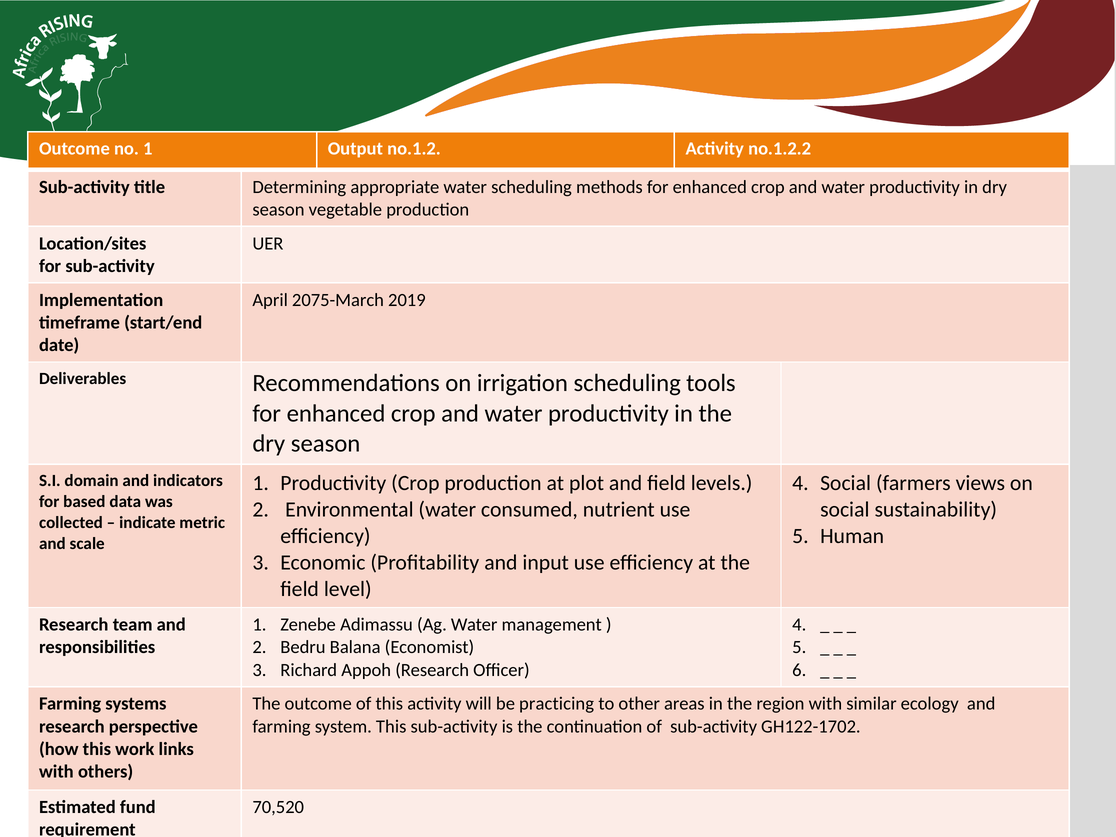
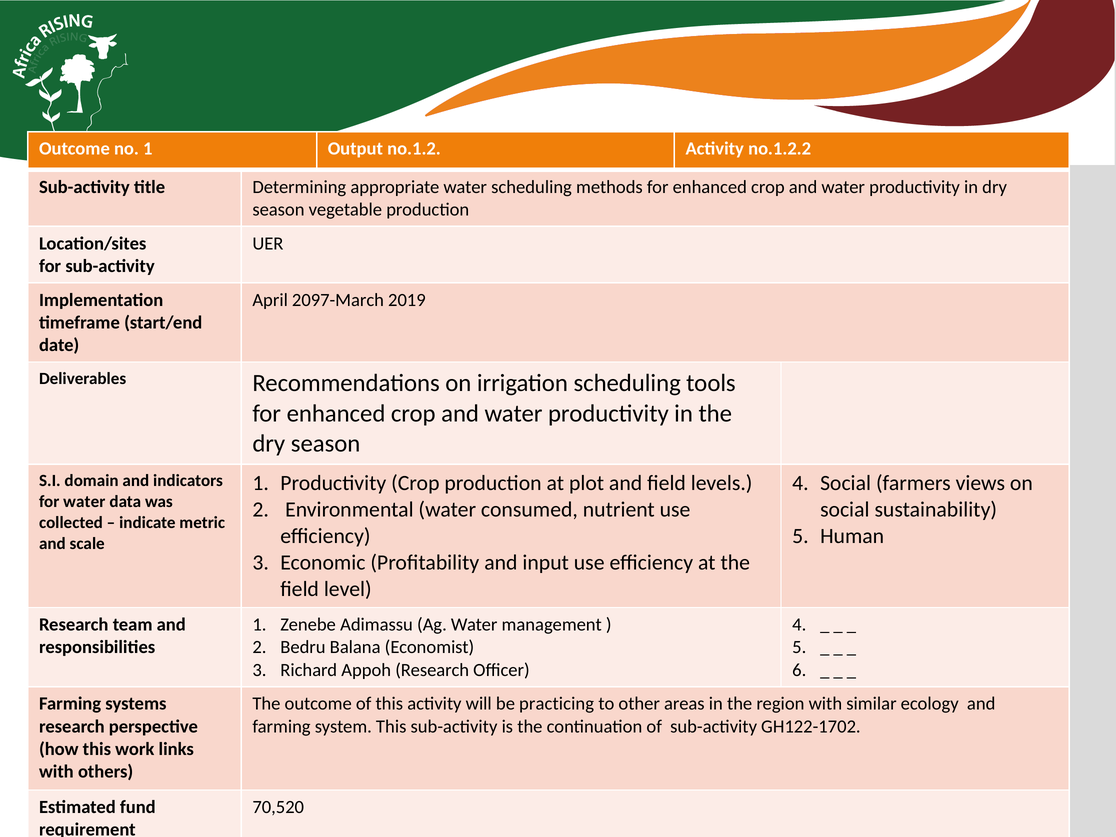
2075-March: 2075-March -> 2097-March (338, 300)
for based: based -> water (84, 502)
